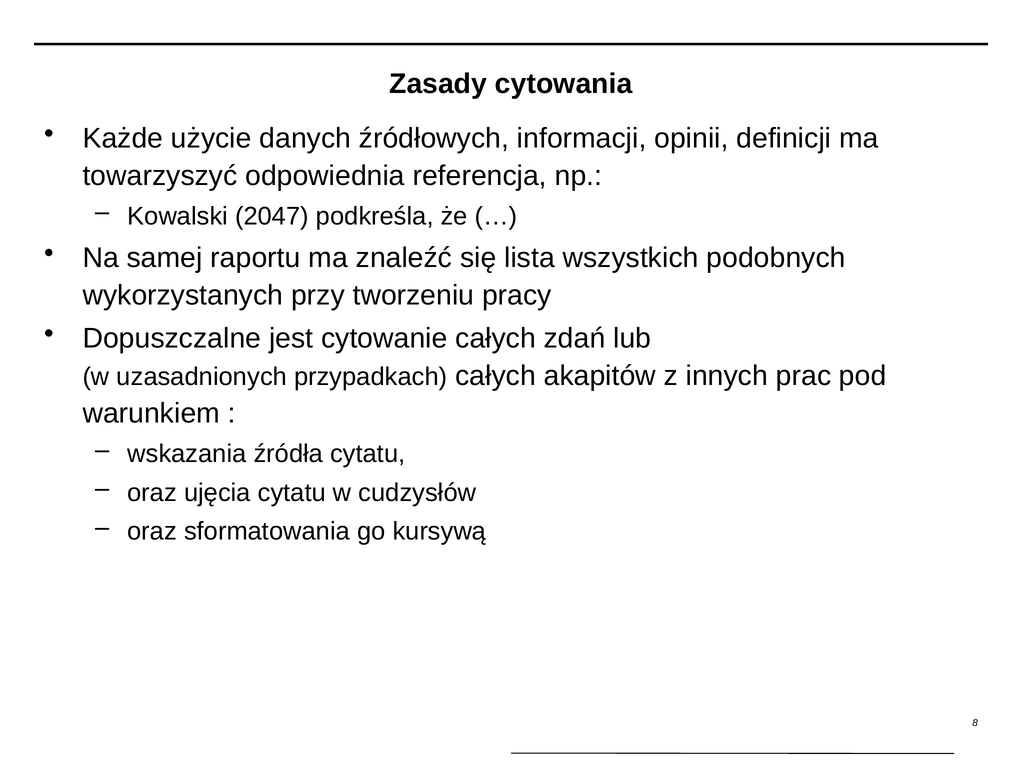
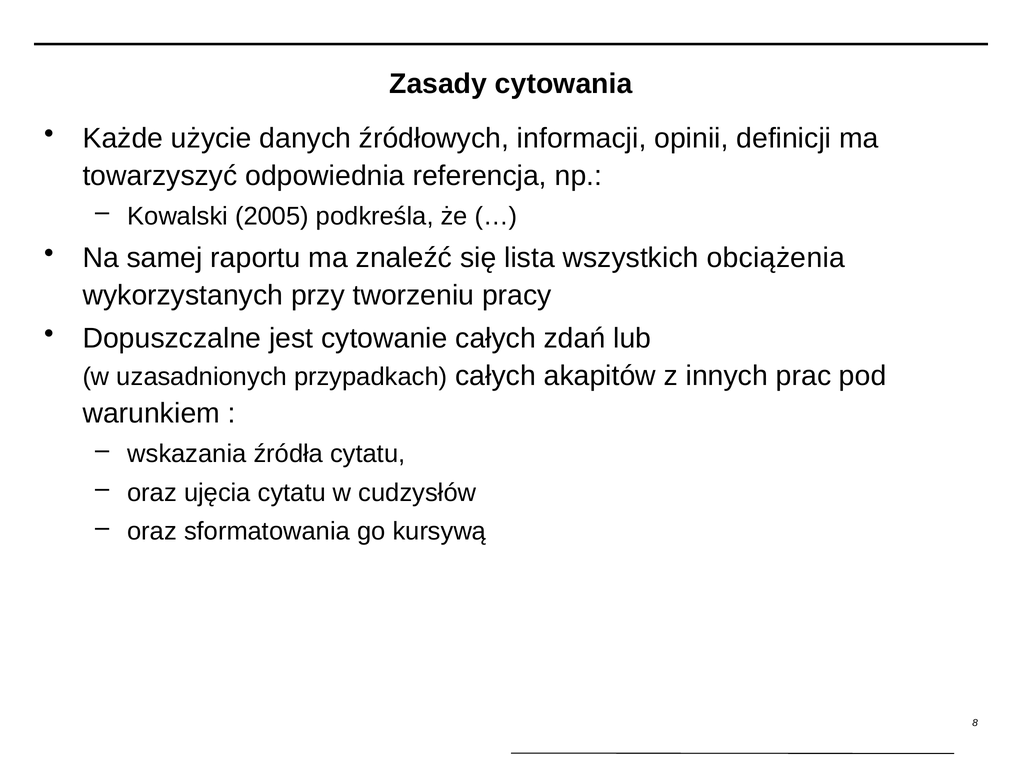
2047: 2047 -> 2005 (272, 216)
podobnych: podobnych -> obciążenia (776, 258)
